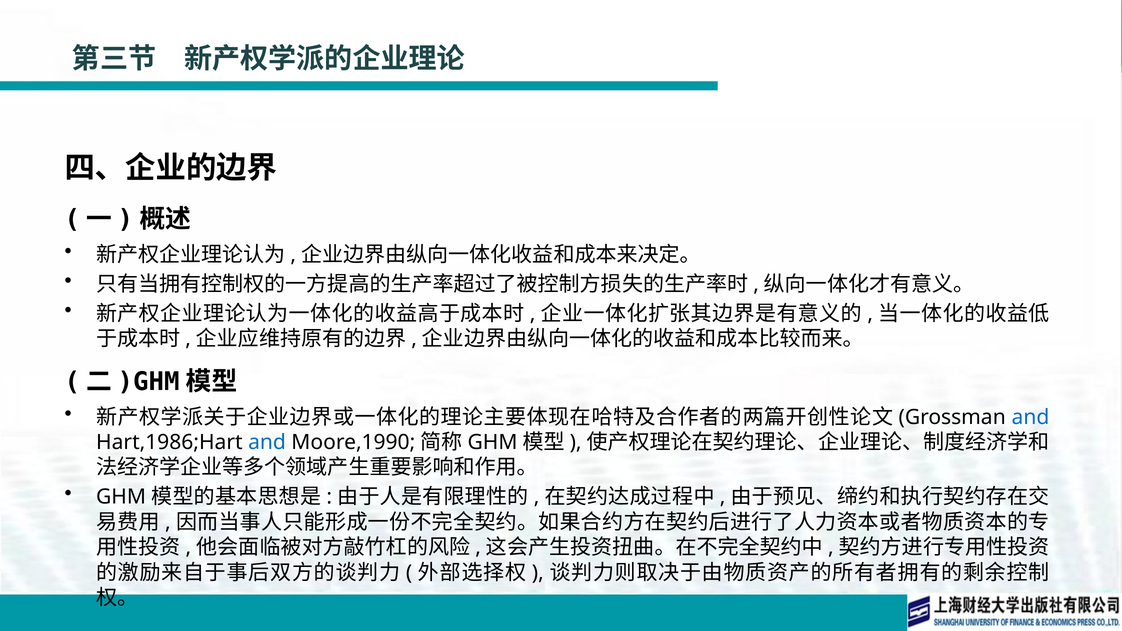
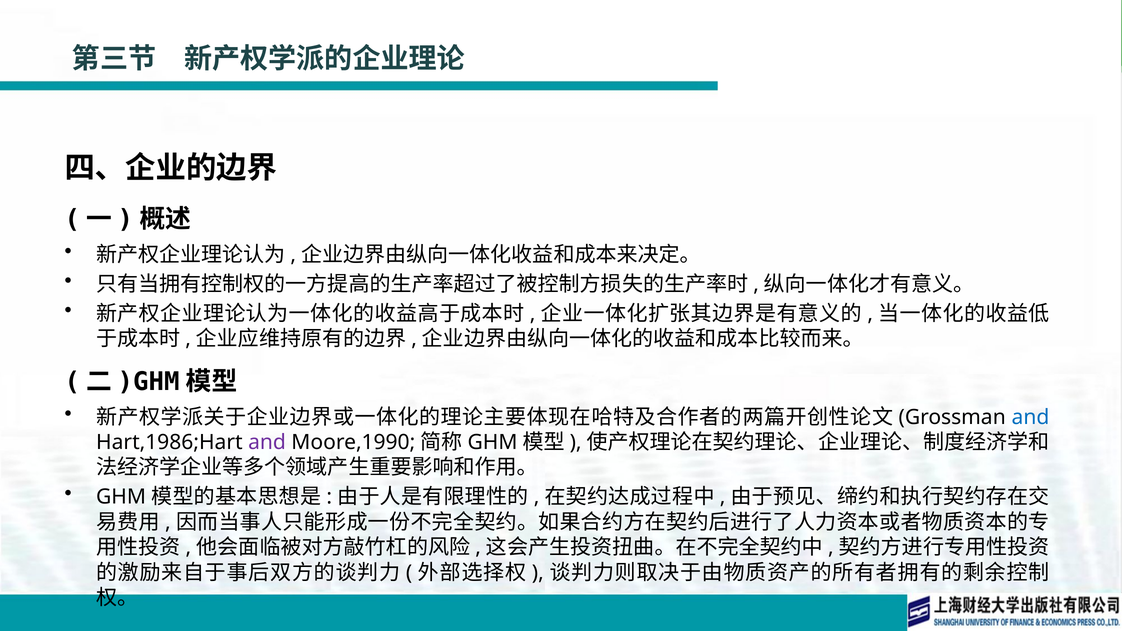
and colour: blue -> purple (267, 442)
